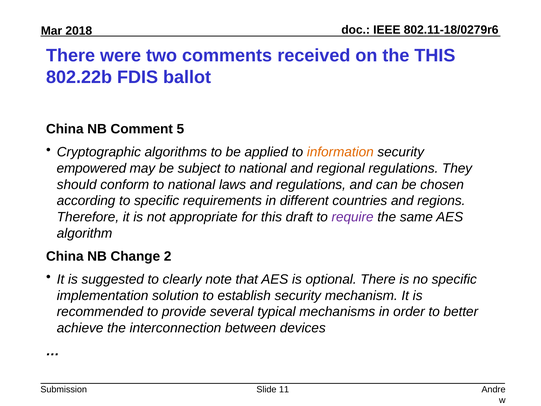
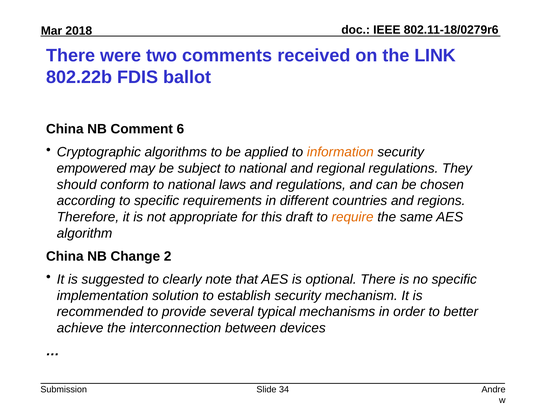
the THIS: THIS -> LINK (435, 55)
5: 5 -> 6 (180, 129)
require colour: purple -> orange (353, 217)
11: 11 -> 34 (284, 389)
